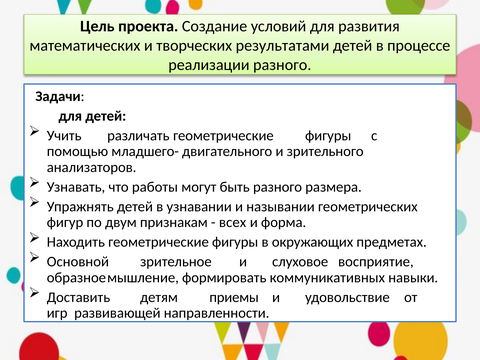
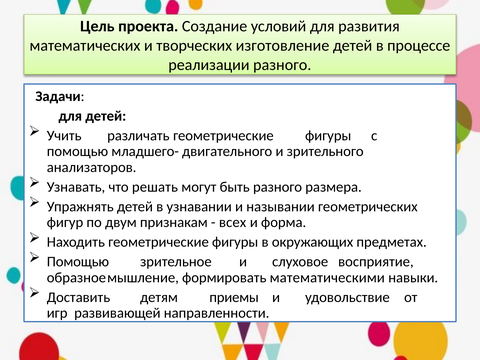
результатами: результатами -> изготовление (283, 46)
работы: работы -> решать (155, 187)
Основной: Основной -> Помощью (78, 262)
коммуникативных: коммуникативных -> математическими (327, 278)
